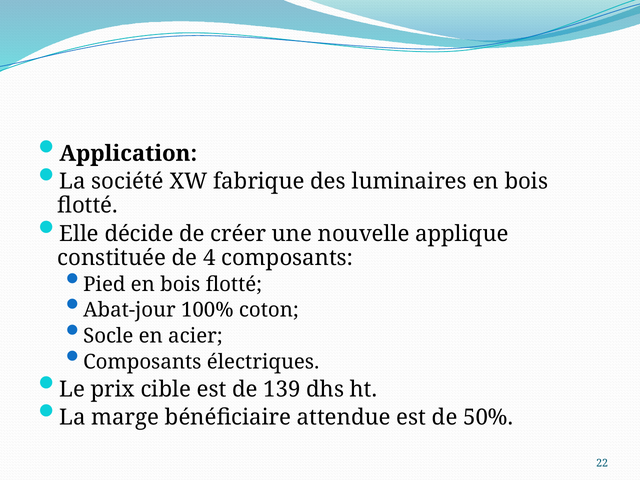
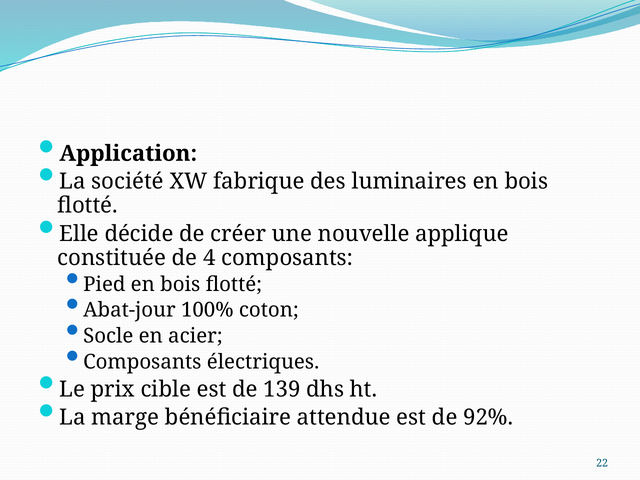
50%: 50% -> 92% (488, 418)
